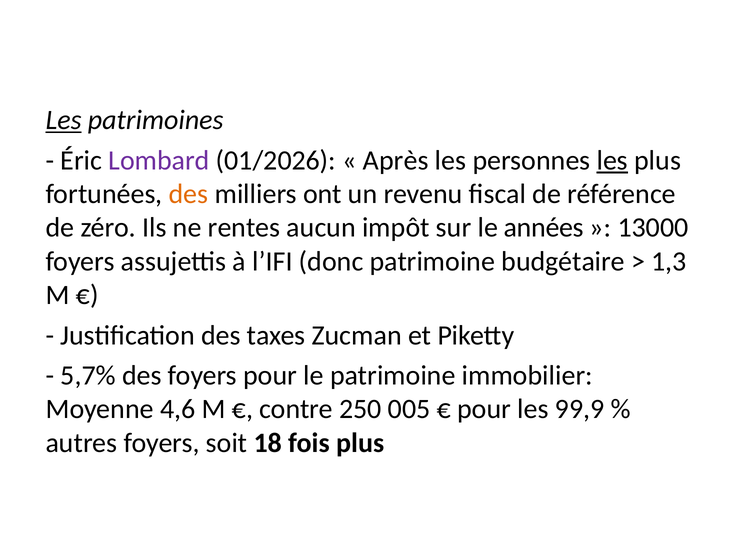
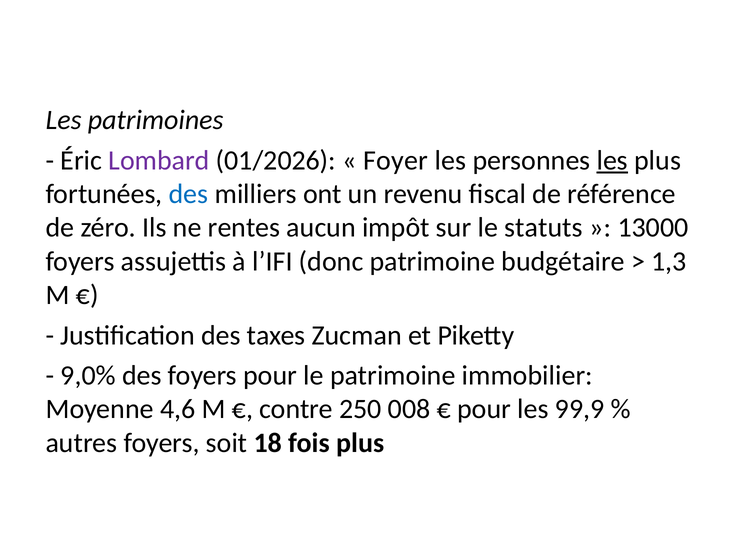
Les underline: present -> none (64, 120)
Après: Après -> Foyer (396, 160)
des colour: orange -> blue (189, 194)
années: années -> statuts (544, 228)
5,7%: 5,7% -> 9,0% (88, 375)
005: 005 -> 008 (409, 409)
